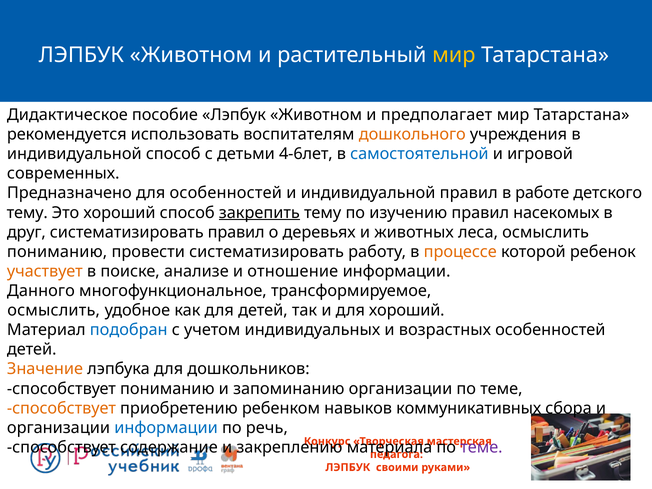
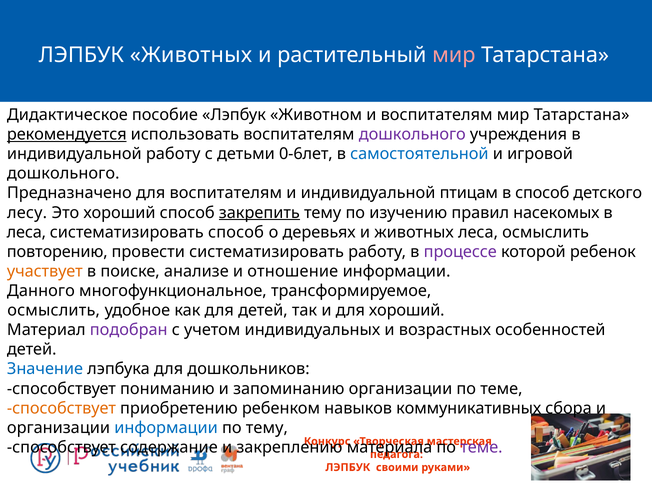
Животном: Животном -> Животных (191, 55)
мир colour: yellow -> pink (454, 55)
и предполагает: предполагает -> воспитателям (437, 115)
рекомендуется underline: none -> present (67, 134)
дошкольного colour: orange -> purple (412, 134)
индивидуальной способ: способ -> работу (173, 154)
4-6лет: 4-6лет -> 0-6лет (306, 154)
современных: современных -> дошкольного (63, 174)
для особенностей: особенностей -> воспитателям (226, 193)
индивидуальной правил: правил -> птицам (469, 193)
в работе: работе -> способ (542, 193)
тему: тему -> лесу (27, 213)
друг: друг -> леса (26, 232)
систематизировать правил: правил -> способ (236, 232)
пониманию: пониманию -> повторению (57, 252)
процессе colour: orange -> purple (460, 252)
подобран colour: blue -> purple (129, 330)
Значение colour: orange -> blue (45, 369)
по речь: речь -> тему (267, 428)
